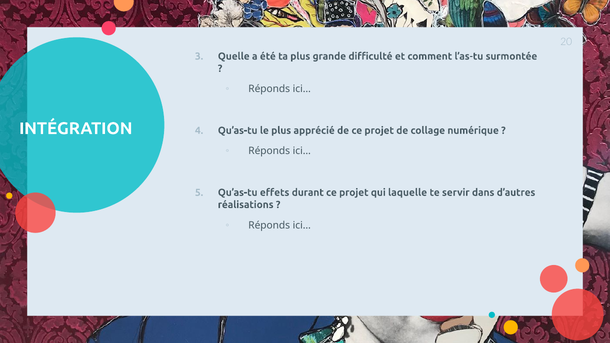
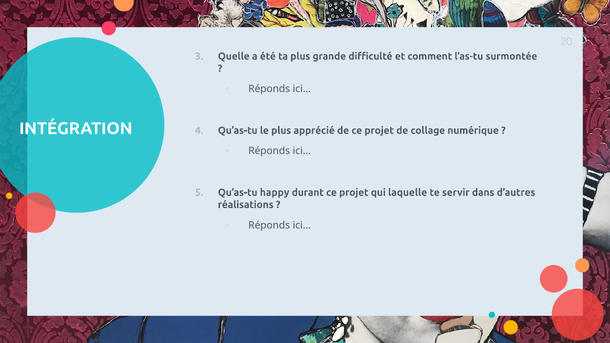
effets: effets -> happy (275, 193)
